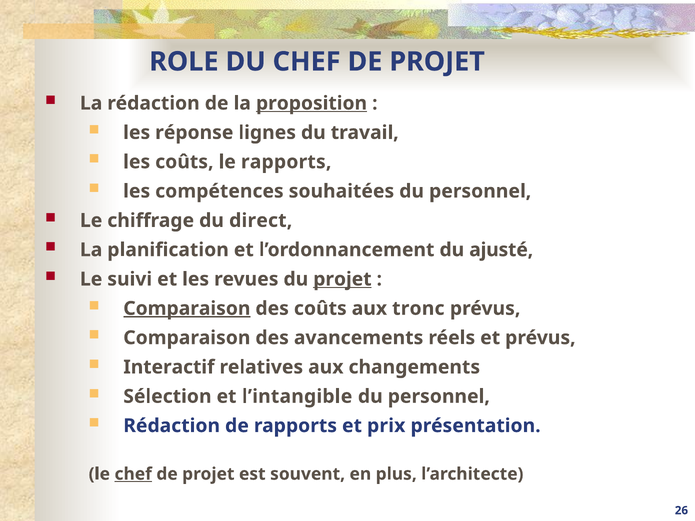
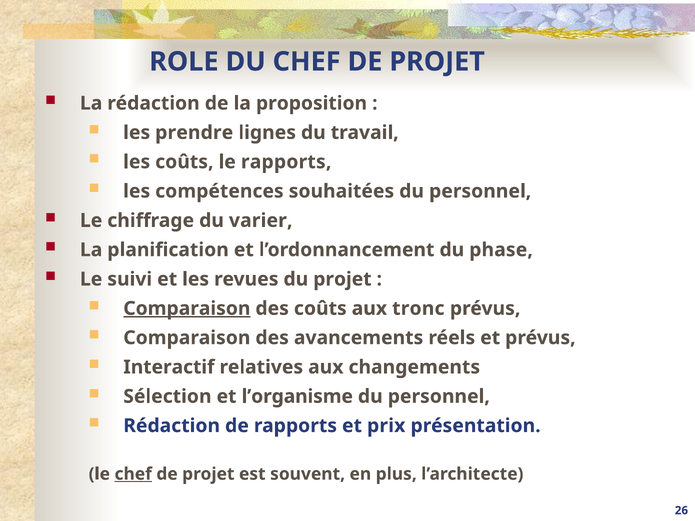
proposition underline: present -> none (312, 103)
réponse: réponse -> prendre (194, 133)
direct: direct -> varier (261, 221)
ajusté: ajusté -> phase (501, 250)
projet underline: present -> none (342, 279)
l’intangible: l’intangible -> l’organisme (297, 397)
